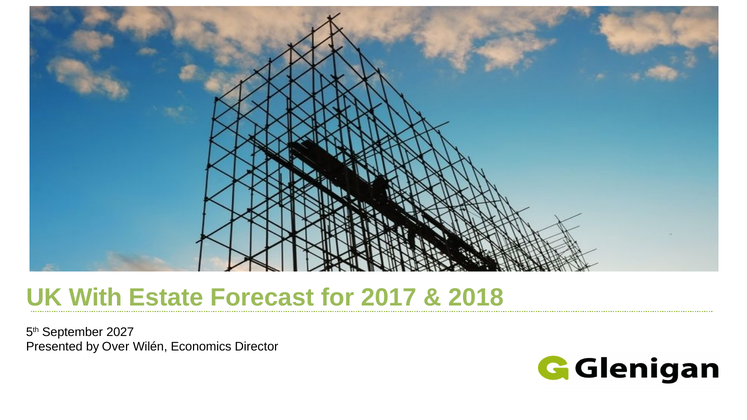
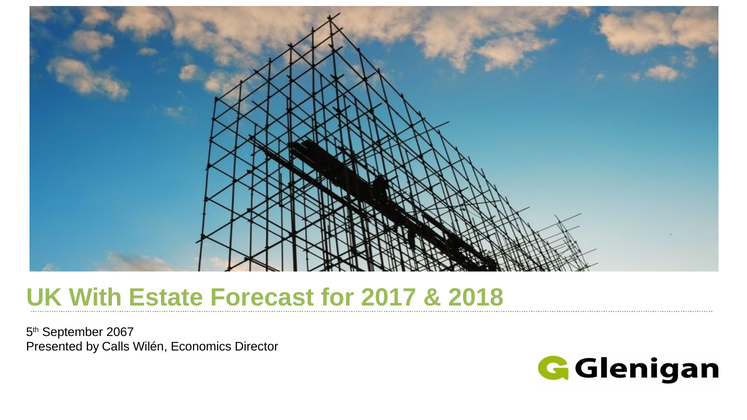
2027: 2027 -> 2067 (120, 332)
Over: Over -> Calls (116, 347)
